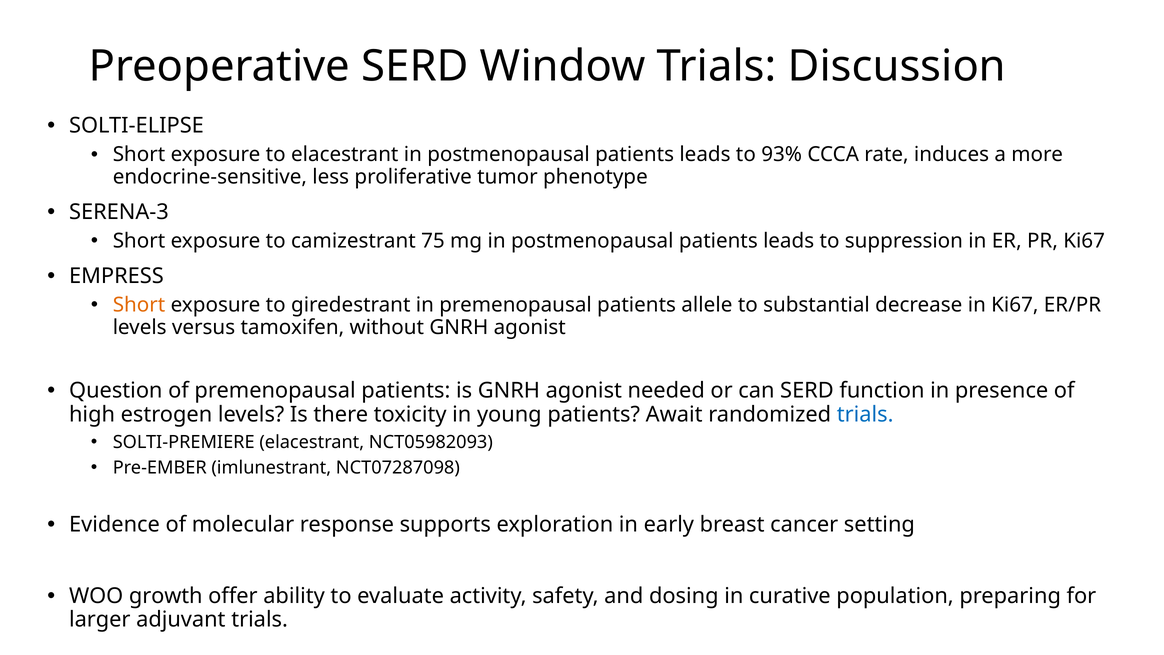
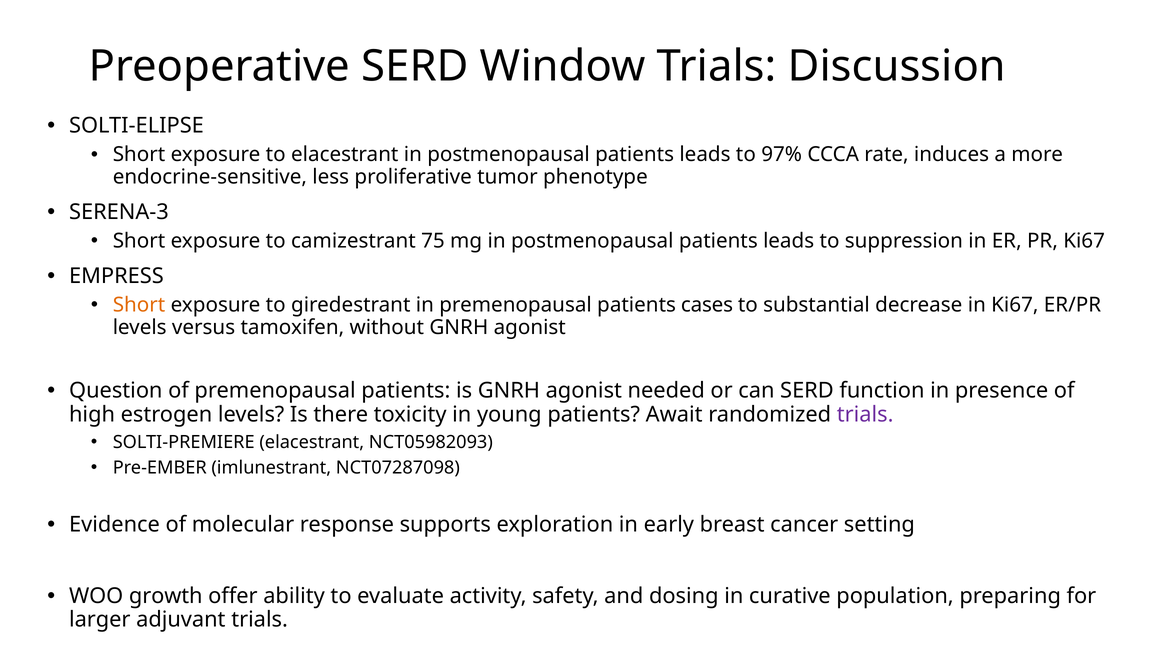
93%: 93% -> 97% (782, 155)
allele: allele -> cases (707, 305)
trials colour: blue -> purple (865, 414)
